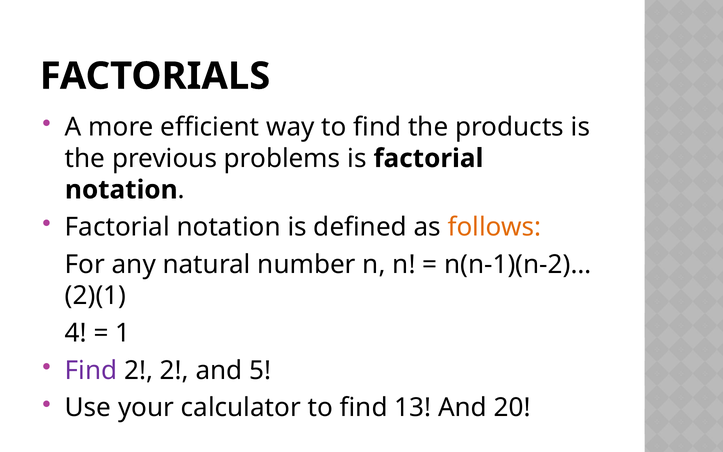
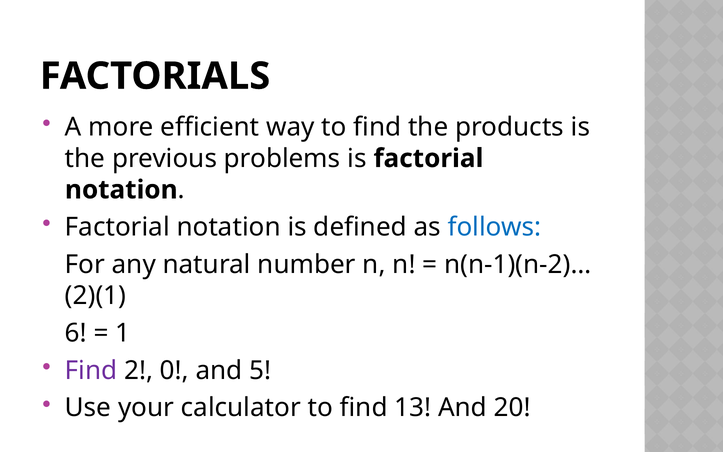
follows colour: orange -> blue (495, 227)
4: 4 -> 6 (76, 333)
2 2: 2 -> 0 (174, 370)
